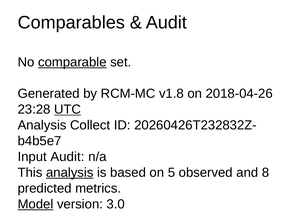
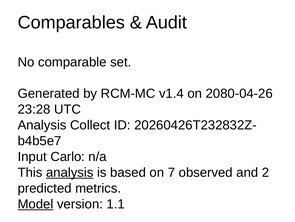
comparable underline: present -> none (72, 62)
v1.8: v1.8 -> v1.4 (171, 93)
2018-04-26: 2018-04-26 -> 2080-04-26 (239, 93)
UTC underline: present -> none (68, 109)
Input Audit: Audit -> Carlo (68, 156)
5: 5 -> 7 (171, 172)
8: 8 -> 2 (266, 172)
3.0: 3.0 -> 1.1 (116, 203)
